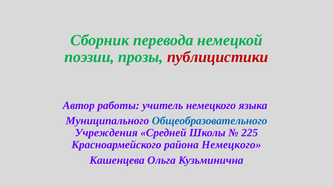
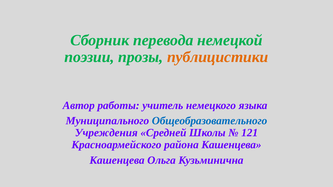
публицистики colour: red -> orange (218, 57)
225: 225 -> 121 (250, 133)
района Немецкого: Немецкого -> Кашенцева (231, 145)
